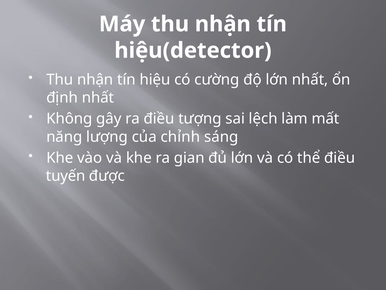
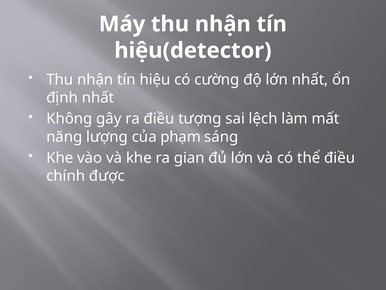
chỉnh: chỉnh -> phạm (181, 137)
tuyến: tuyến -> chính (66, 176)
